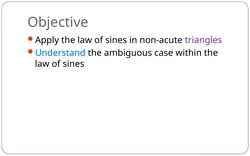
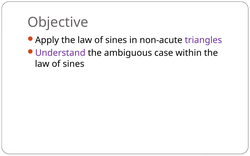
Understand colour: blue -> purple (60, 53)
